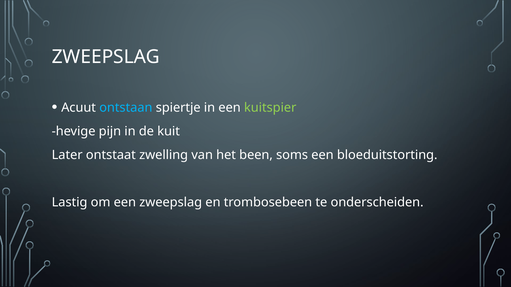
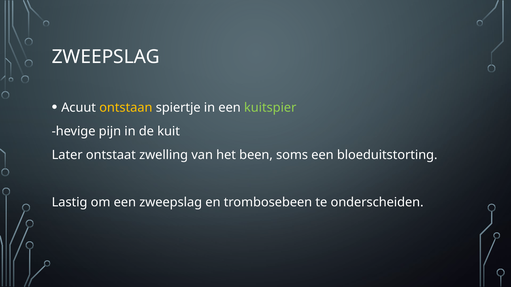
ontstaan colour: light blue -> yellow (126, 108)
